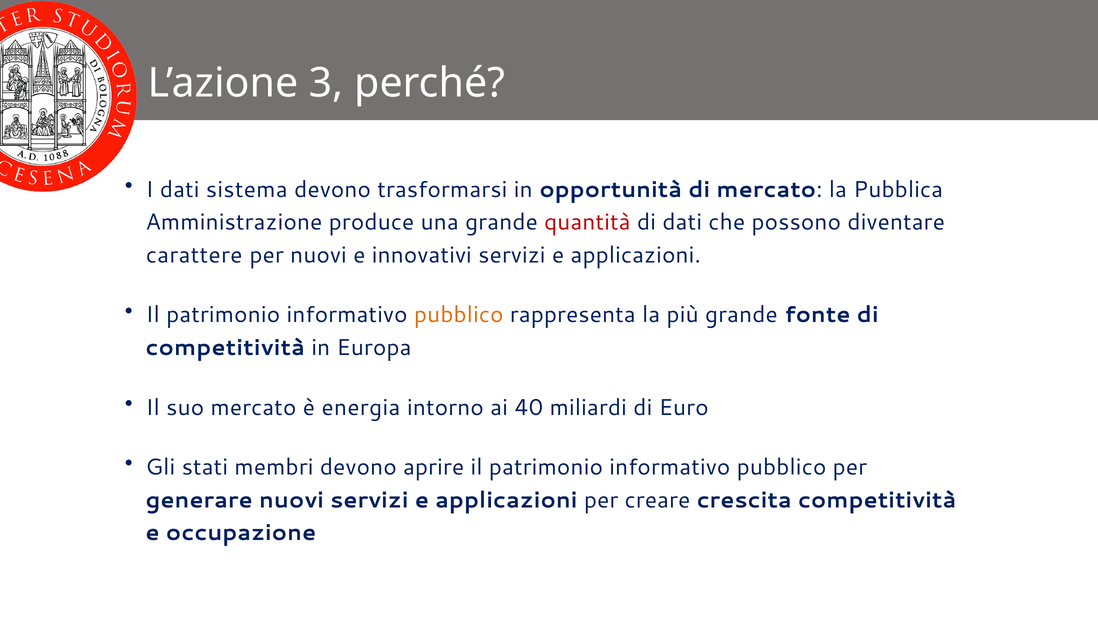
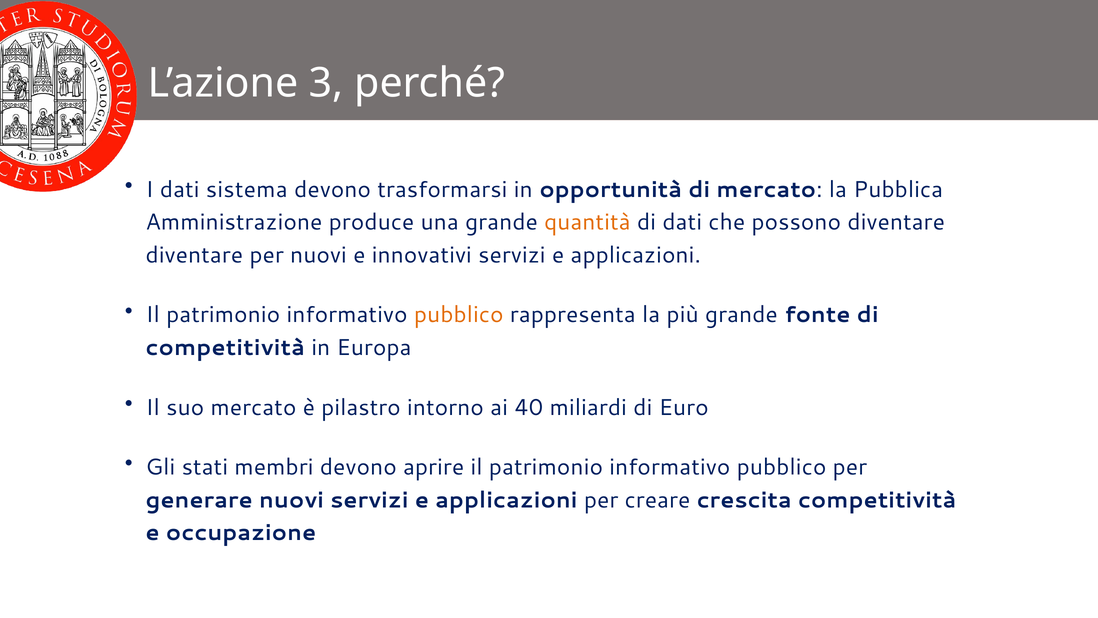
quantità colour: red -> orange (587, 222)
carattere: carattere -> diventare (194, 255)
energia: energia -> pilastro (361, 407)
